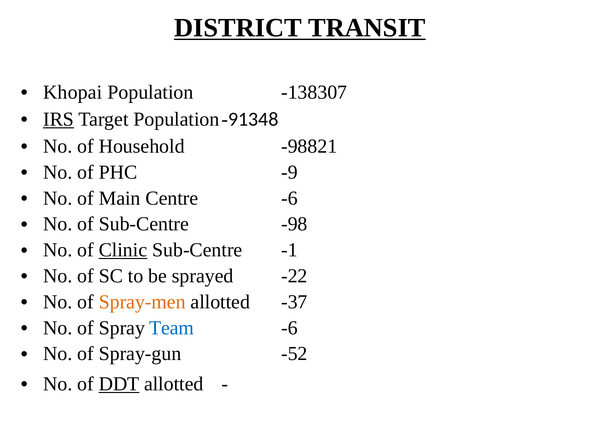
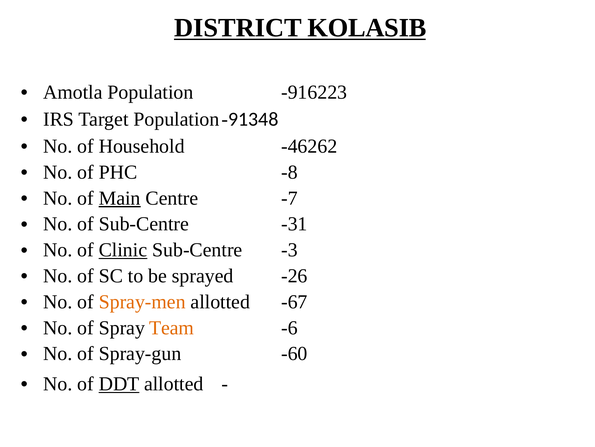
TRANSIT: TRANSIT -> KOLASIB (367, 28)
Khopai: Khopai -> Amotla (73, 92)
-138307: -138307 -> -916223 (314, 92)
IRS underline: present -> none (59, 119)
-98821: -98821 -> -46262 (309, 146)
-9: -9 -> -8 (289, 172)
Main underline: none -> present (120, 198)
Centre -6: -6 -> -7 (289, 198)
-98: -98 -> -31 (294, 224)
-1: -1 -> -3 (289, 250)
-22: -22 -> -26 (294, 275)
-37: -37 -> -67 (294, 301)
Team colour: blue -> orange (172, 327)
-52: -52 -> -60 (294, 353)
